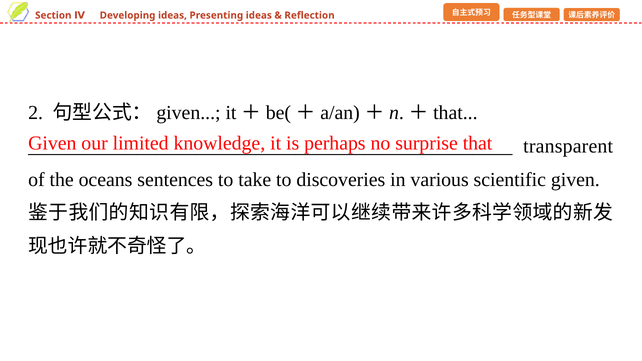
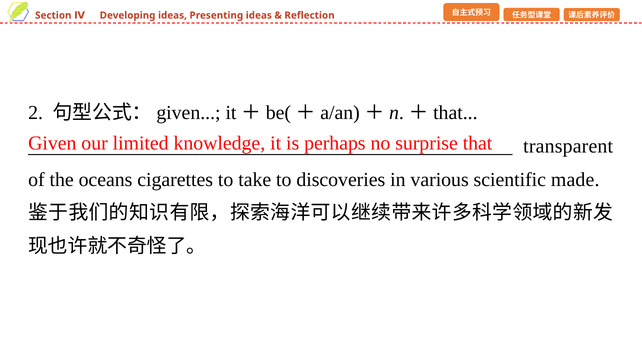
sentences: sentences -> cigarettes (175, 180)
scientific given: given -> made (575, 180)
